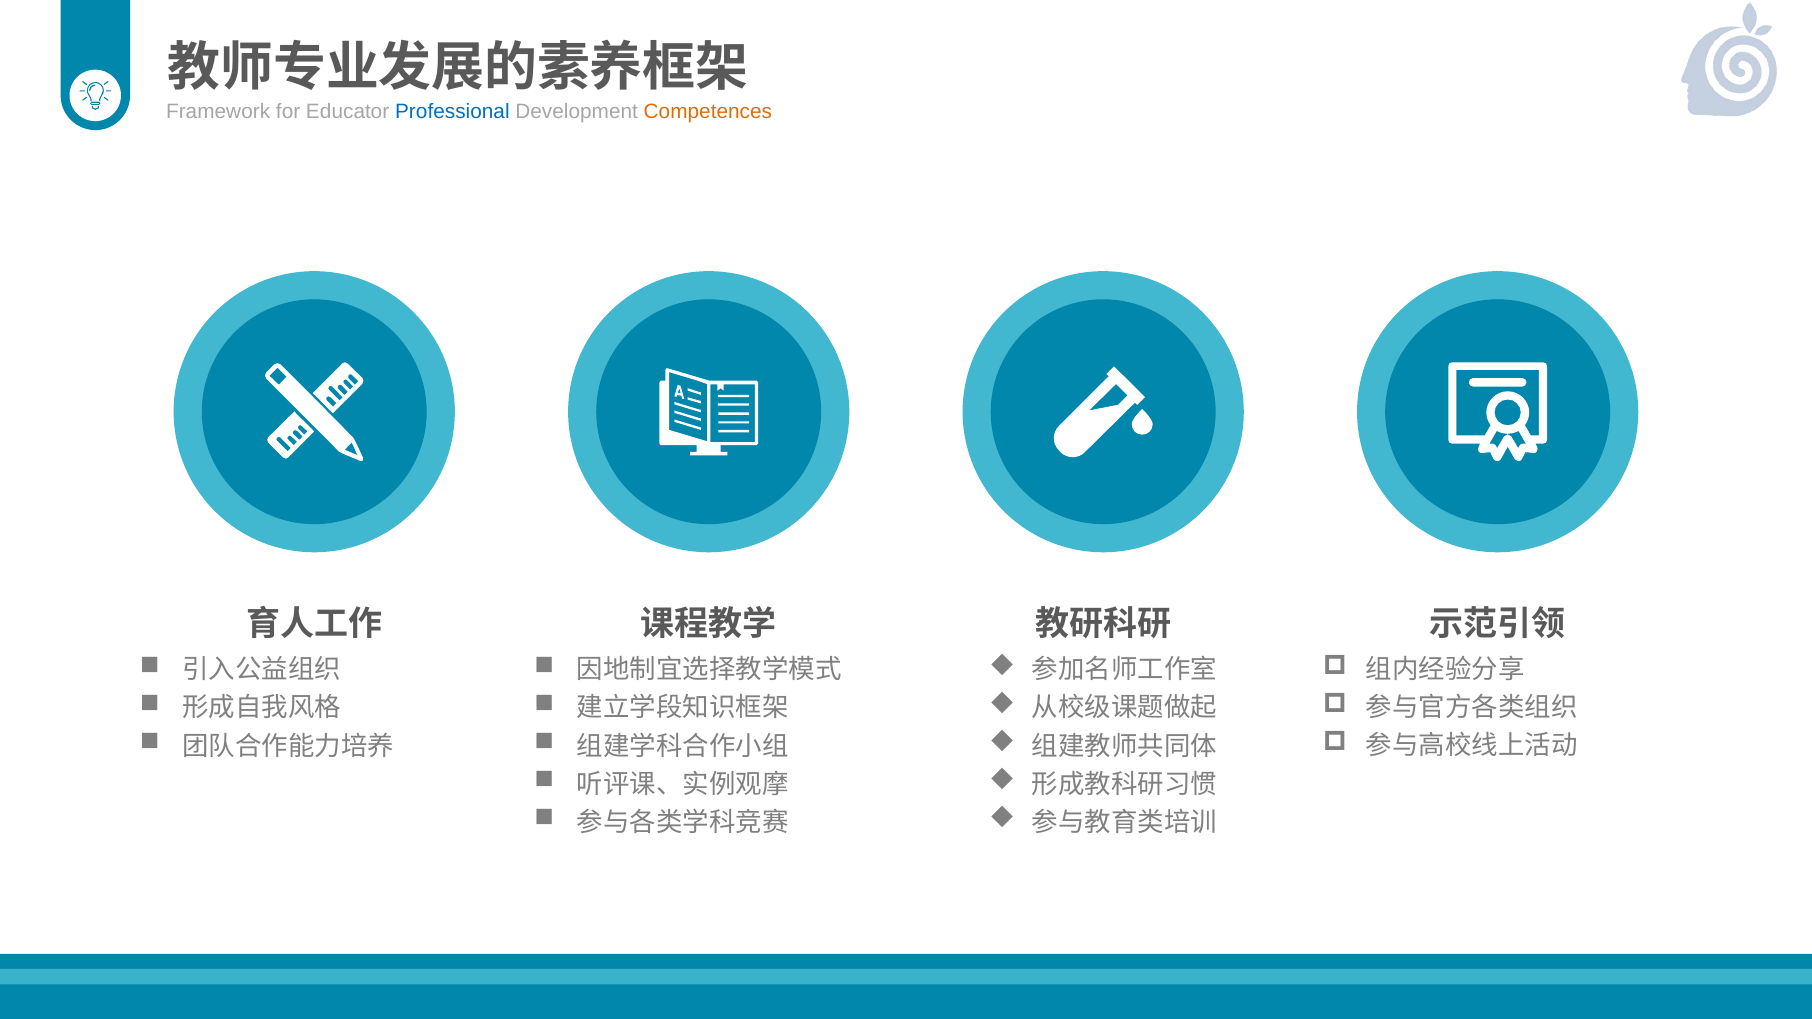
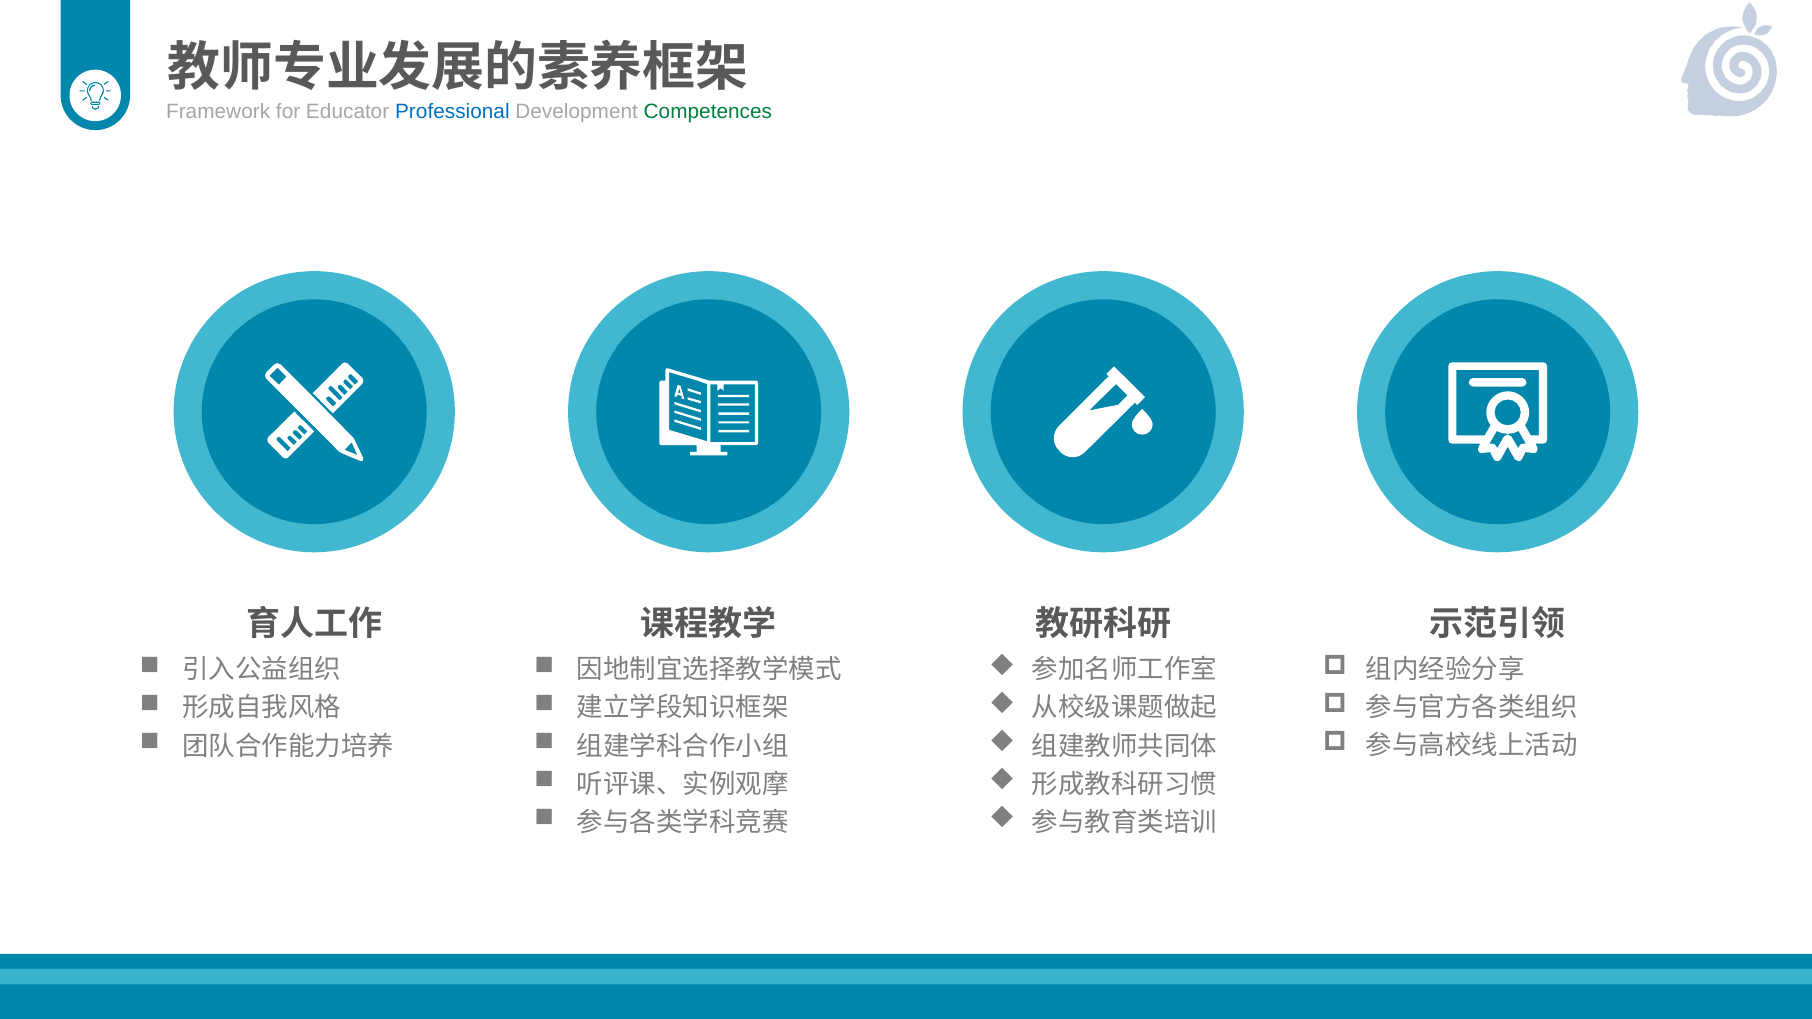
Competences colour: orange -> green (708, 112)
